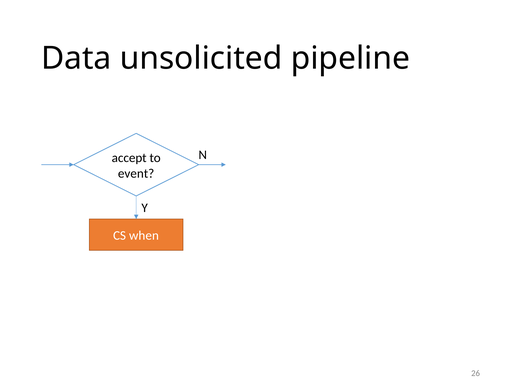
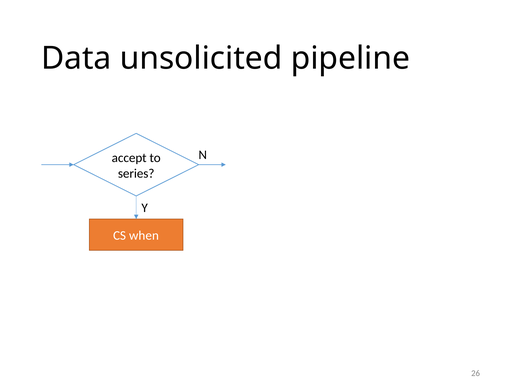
event: event -> series (136, 173)
